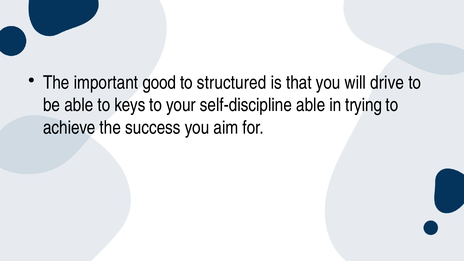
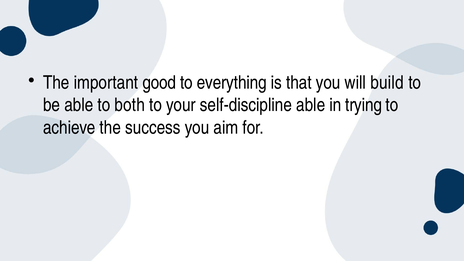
structured: structured -> everything (232, 83)
drive: drive -> build (387, 83)
keys: keys -> both (130, 105)
